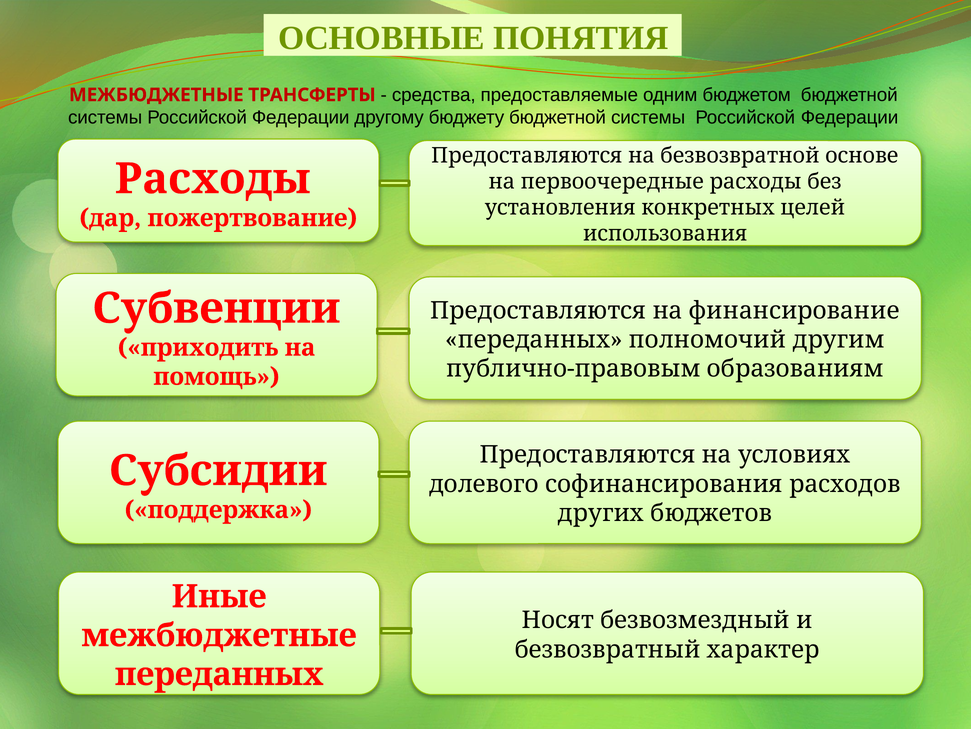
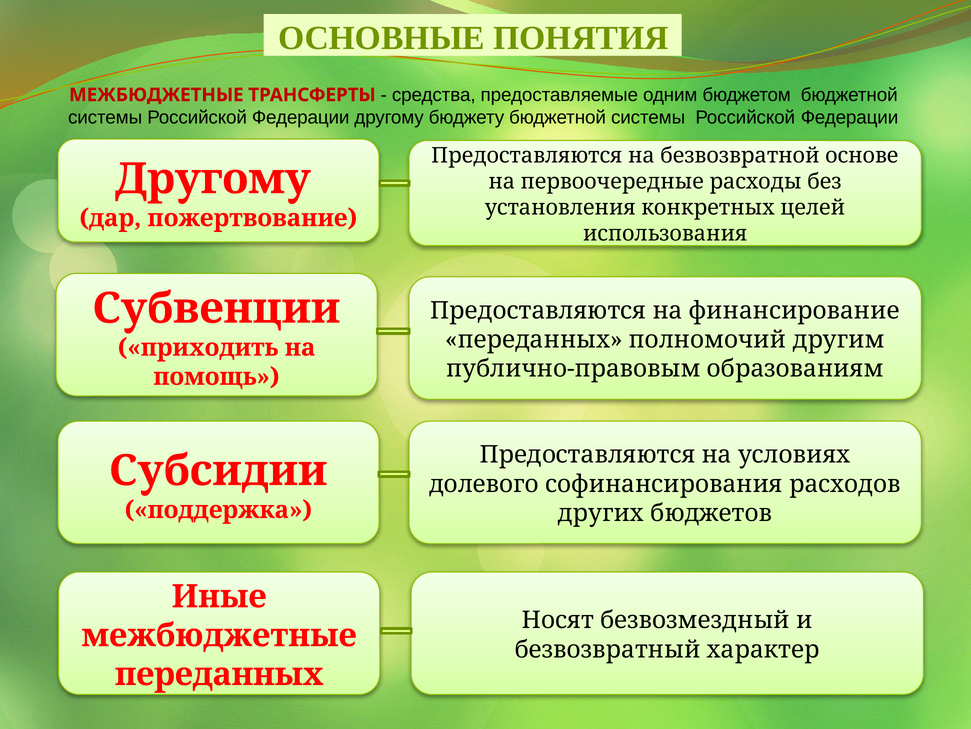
Расходы: Расходы -> Другому (213, 179)
